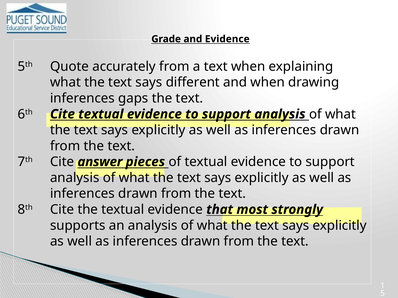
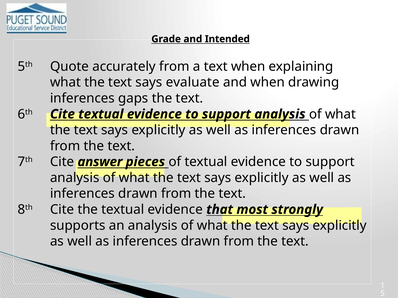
and Evidence: Evidence -> Intended (227, 39)
different: different -> evaluate (193, 82)
